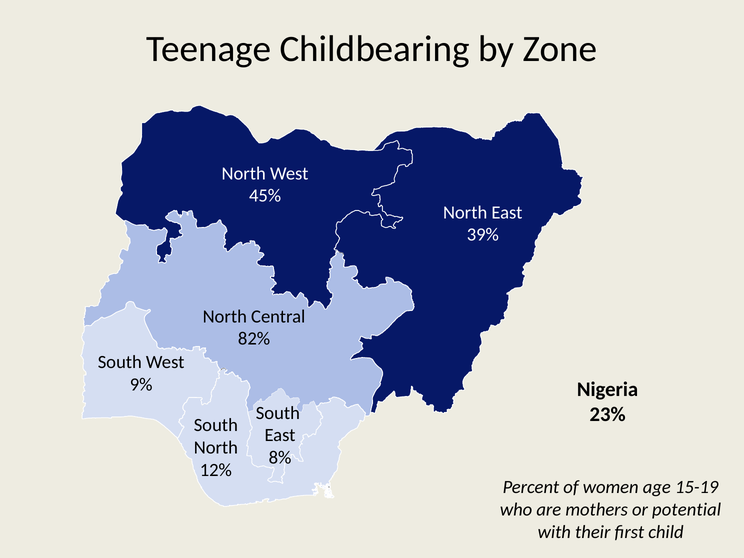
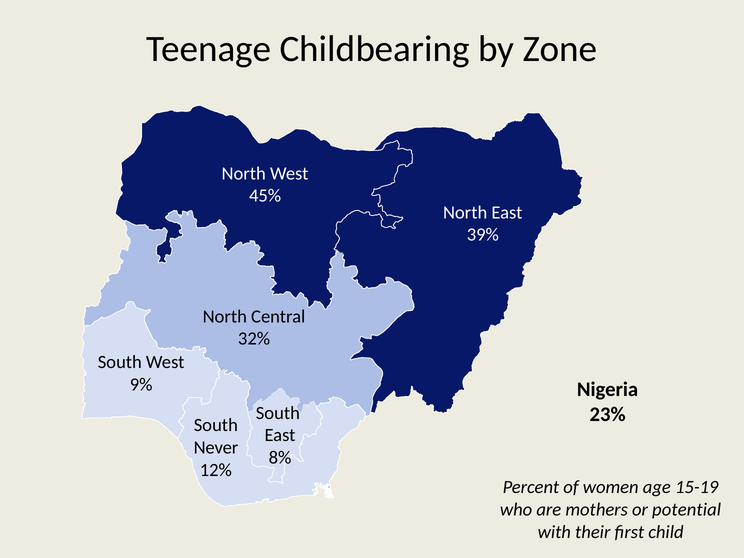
82%: 82% -> 32% (254, 339)
North: North -> Never (216, 448)
